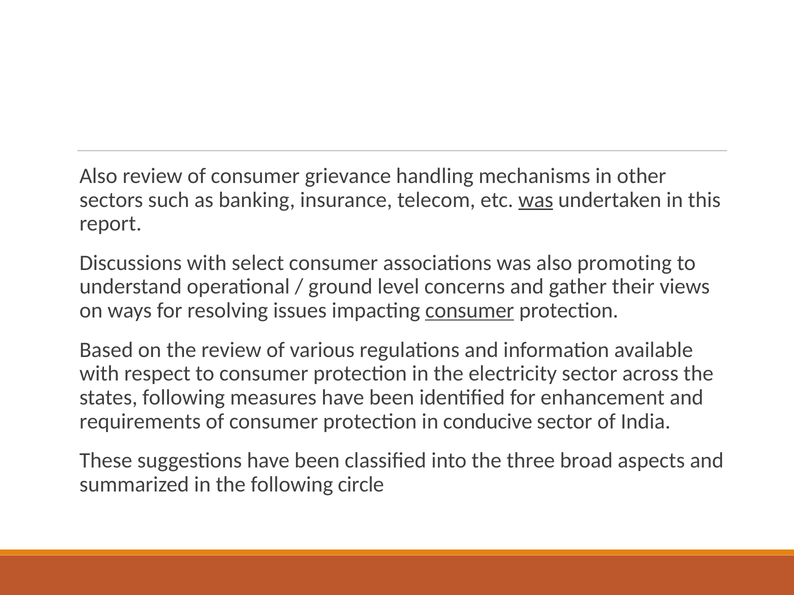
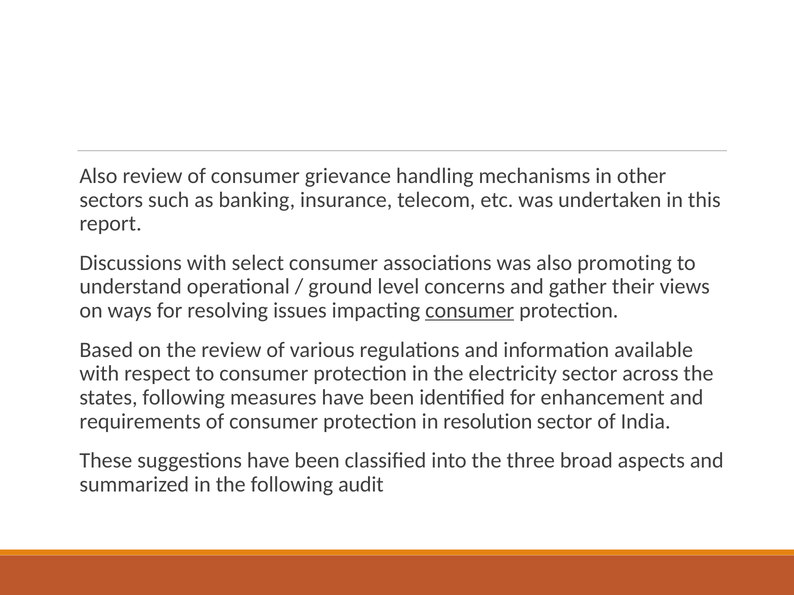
was underline: present -> none (536, 200)
conducive: conducive -> resolution (488, 422)
circle: circle -> audit (361, 485)
